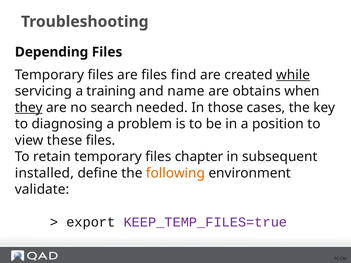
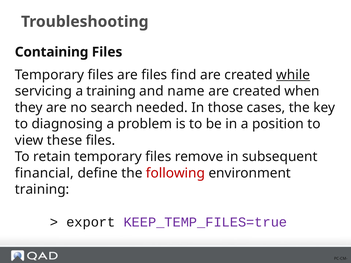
Depending: Depending -> Containing (52, 52)
obtains: obtains -> created (257, 91)
they underline: present -> none (29, 108)
chapter: chapter -> remove (199, 157)
installed: installed -> financial (44, 173)
following colour: orange -> red (176, 173)
validate: validate -> training (42, 190)
